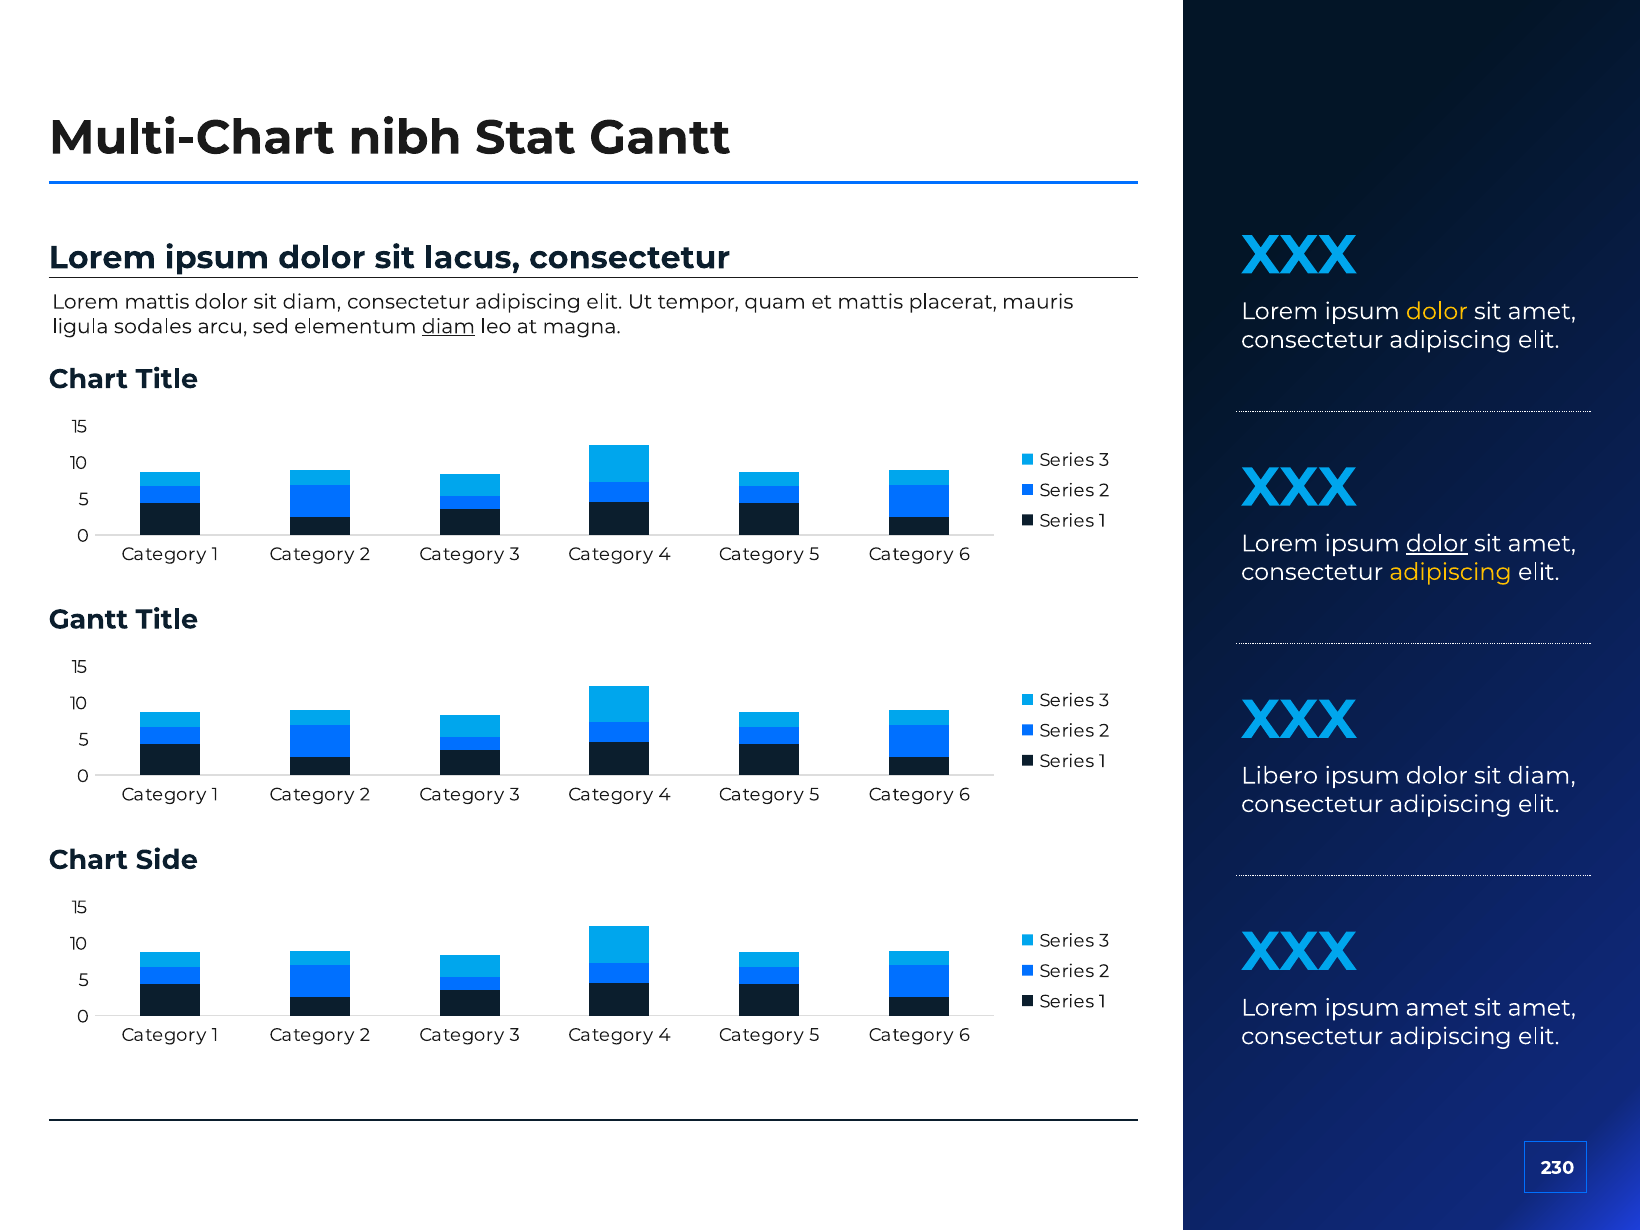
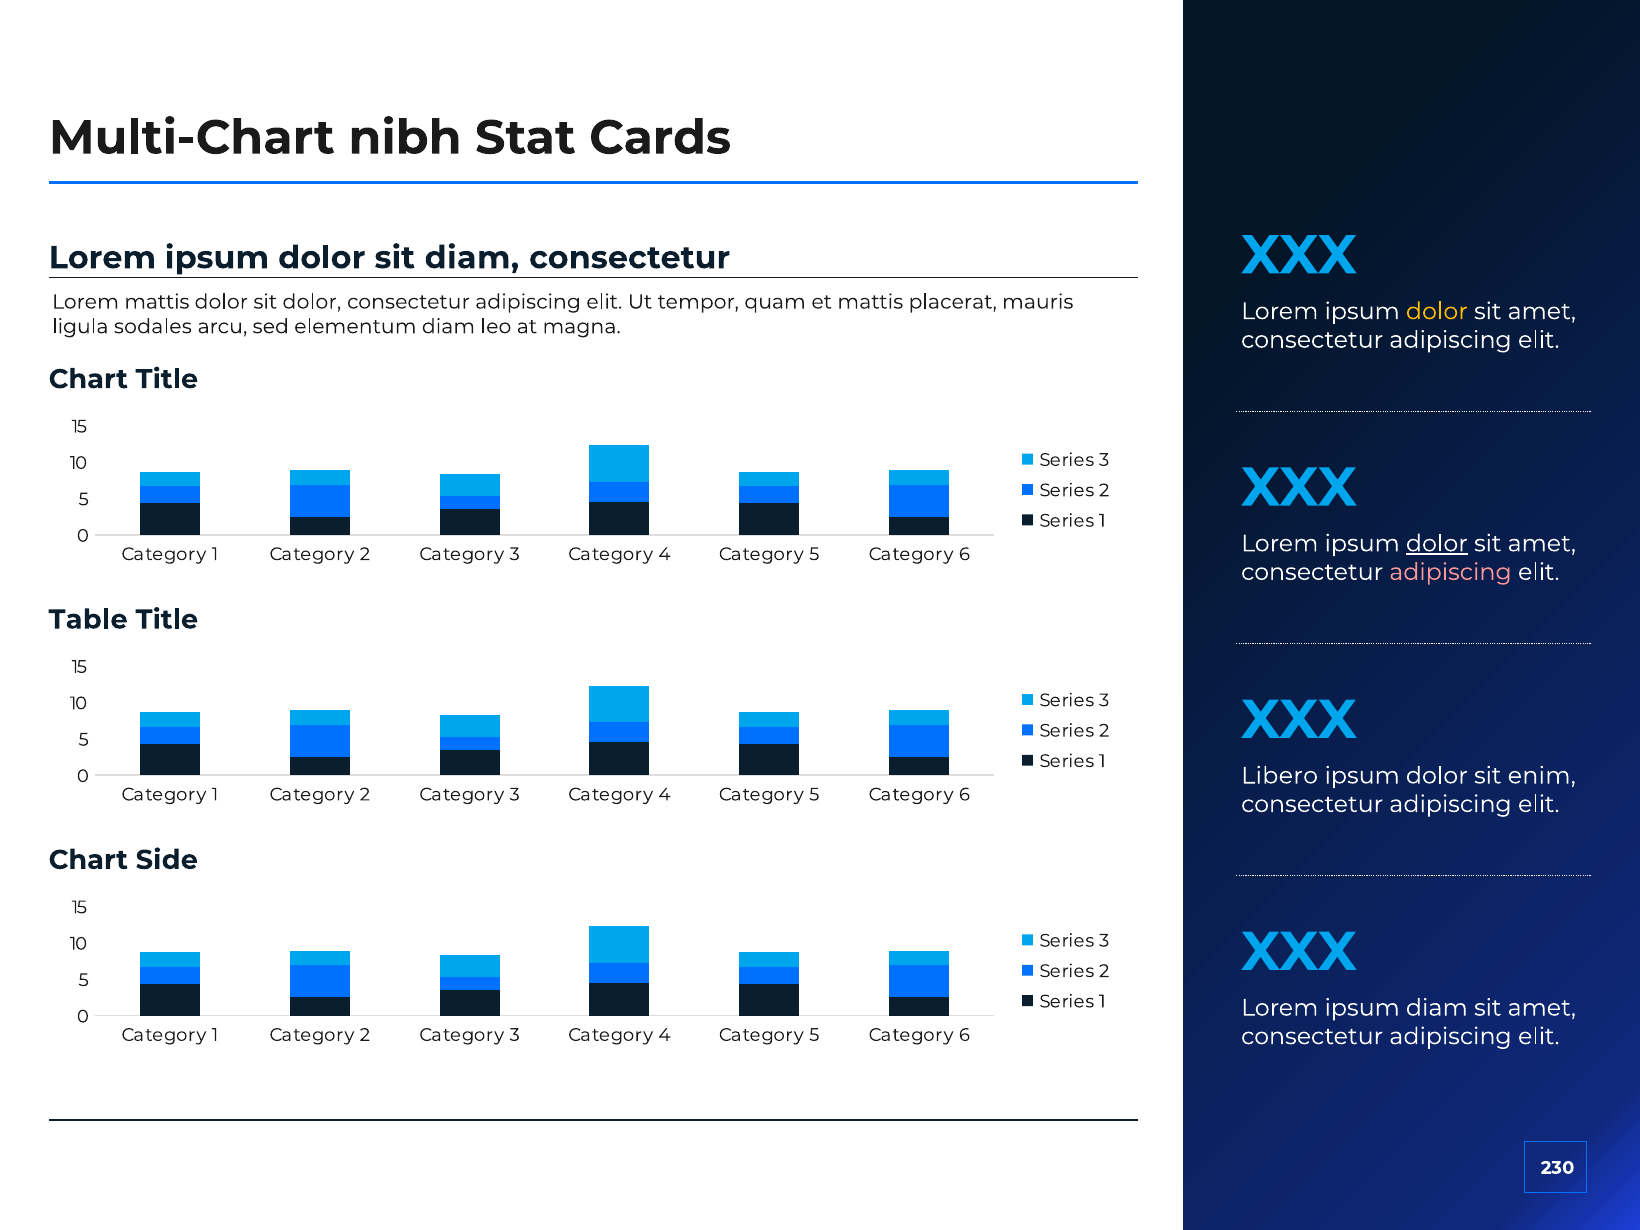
Stat Gantt: Gantt -> Cards (660, 138)
sit lacus: lacus -> diam (472, 258)
diam: diam -> dolor (312, 302)
diam underline: present -> none (448, 327)
adipiscing colour: yellow -> pink (1450, 572)
Gantt: Gantt -> Table (88, 620)
ipsum dolor sit diam: diam -> enim (1542, 776)
ipsum amet: amet -> diam (1437, 1008)
